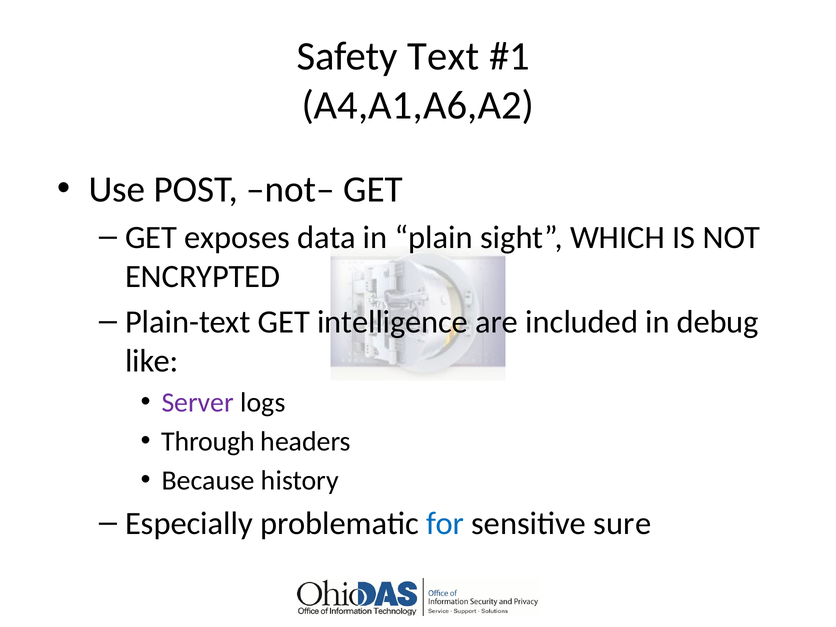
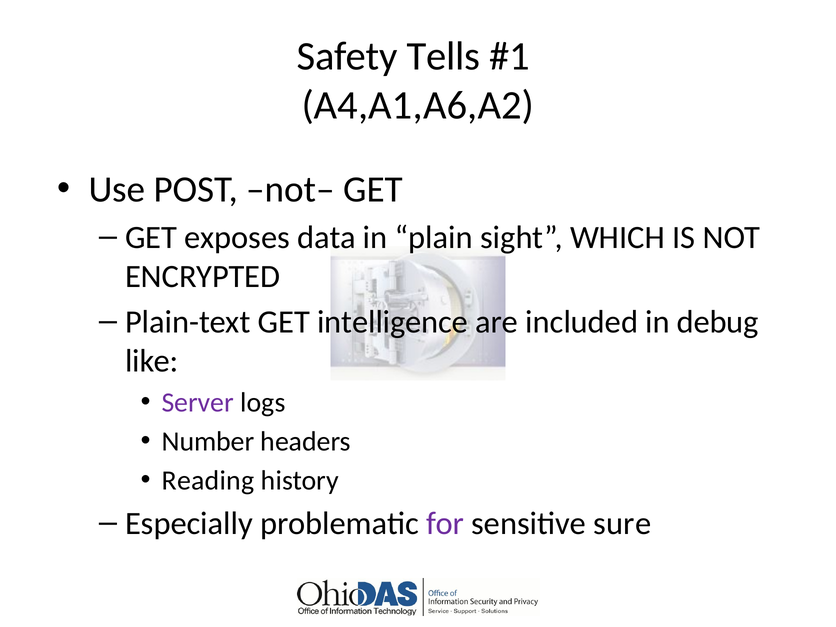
Text: Text -> Tells (444, 56)
Through: Through -> Number (208, 441)
Because: Because -> Reading (208, 480)
for colour: blue -> purple (445, 523)
